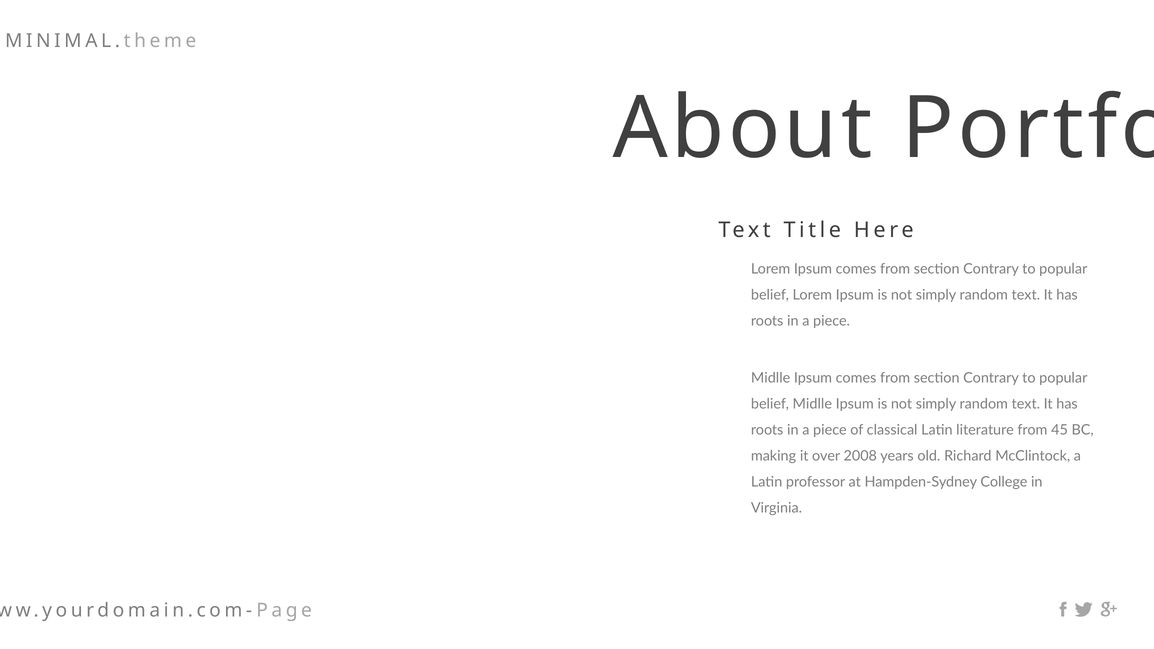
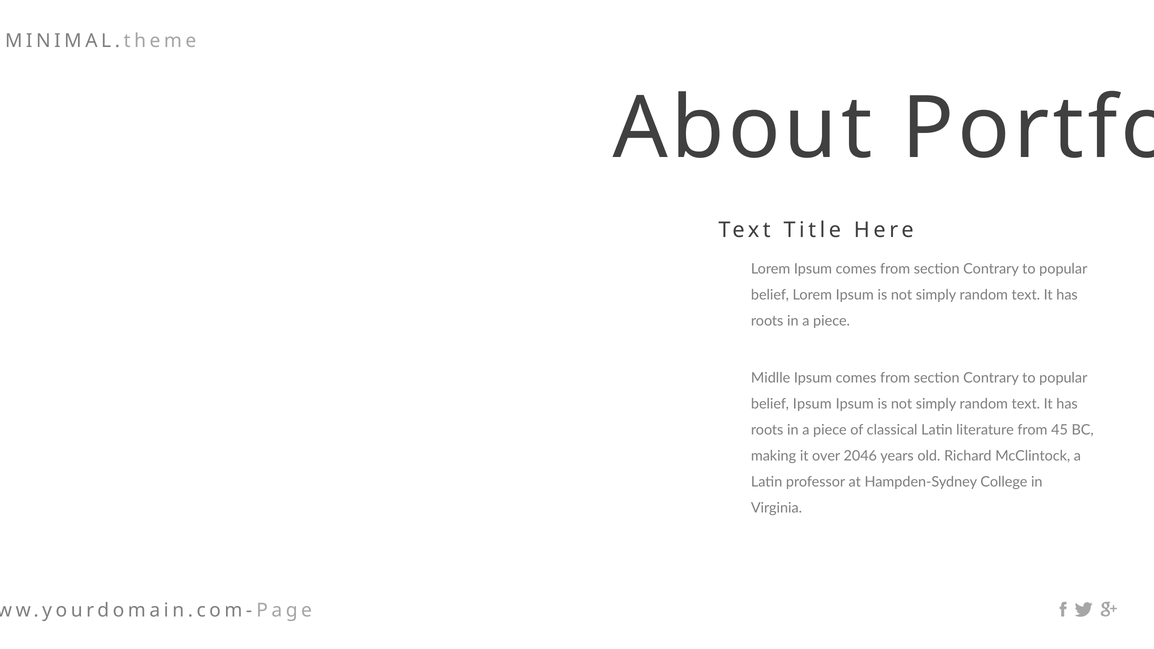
belief Midlle: Midlle -> Ipsum (812, 404)
2008: 2008 -> 2046 (860, 456)
